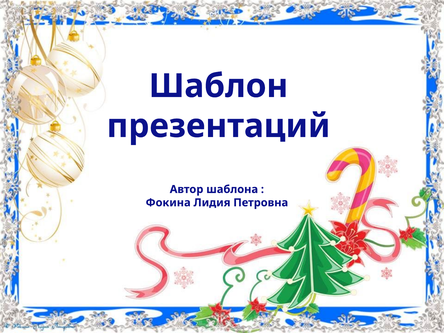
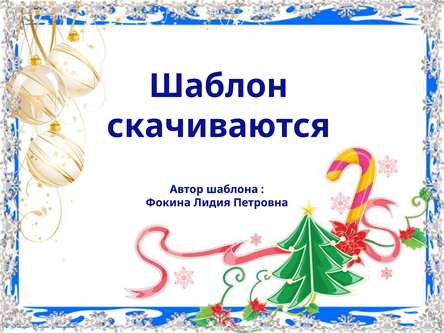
презентаций: презентаций -> скачиваются (219, 126)
